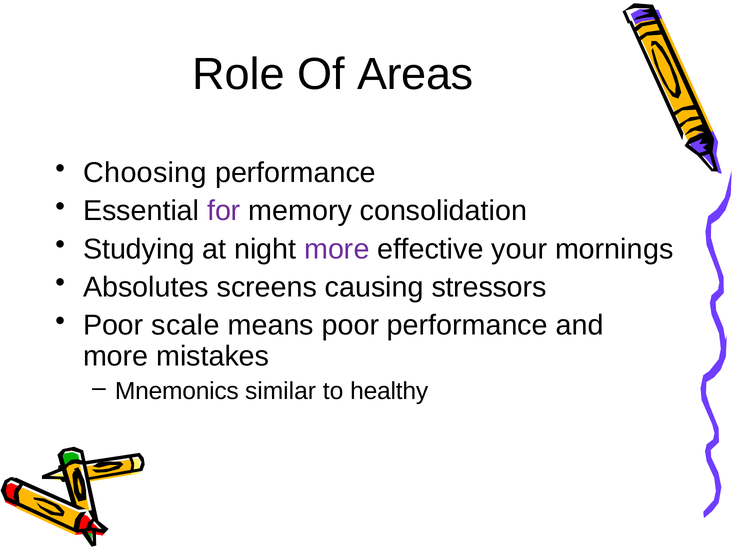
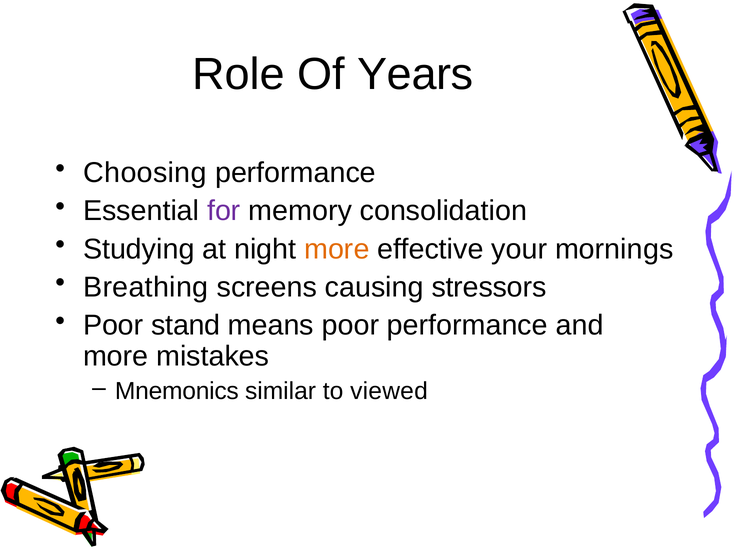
Areas: Areas -> Years (415, 74)
more colour: purple -> orange (337, 249)
Absolutes: Absolutes -> Breathing (146, 287)
scale: scale -> stand (186, 326)
healthy: healthy -> viewed (389, 391)
